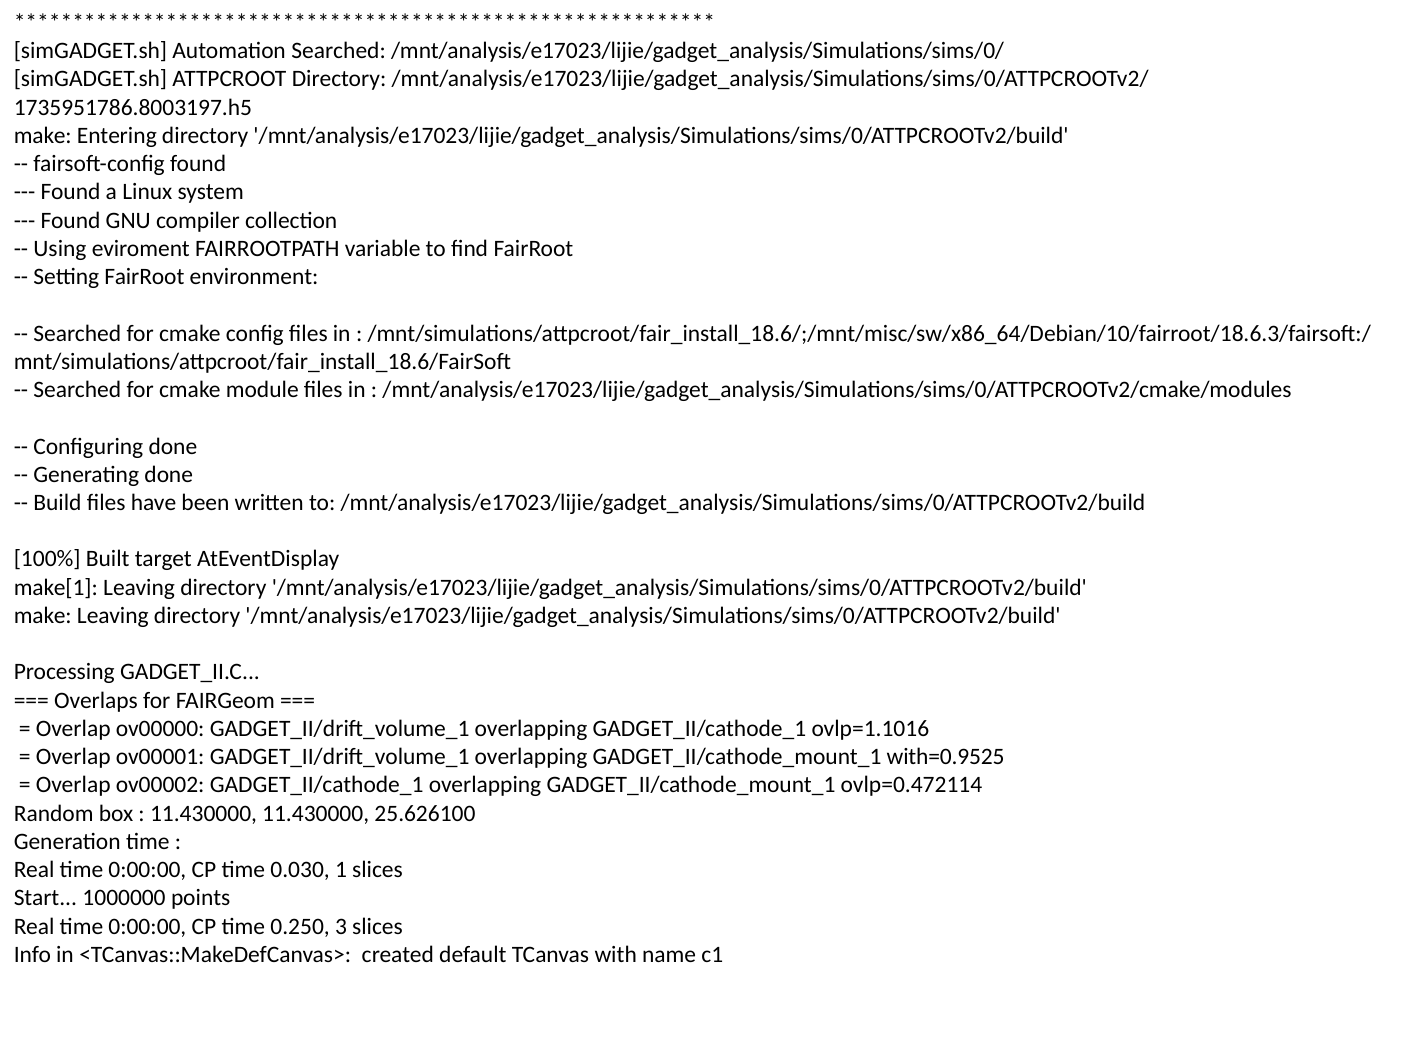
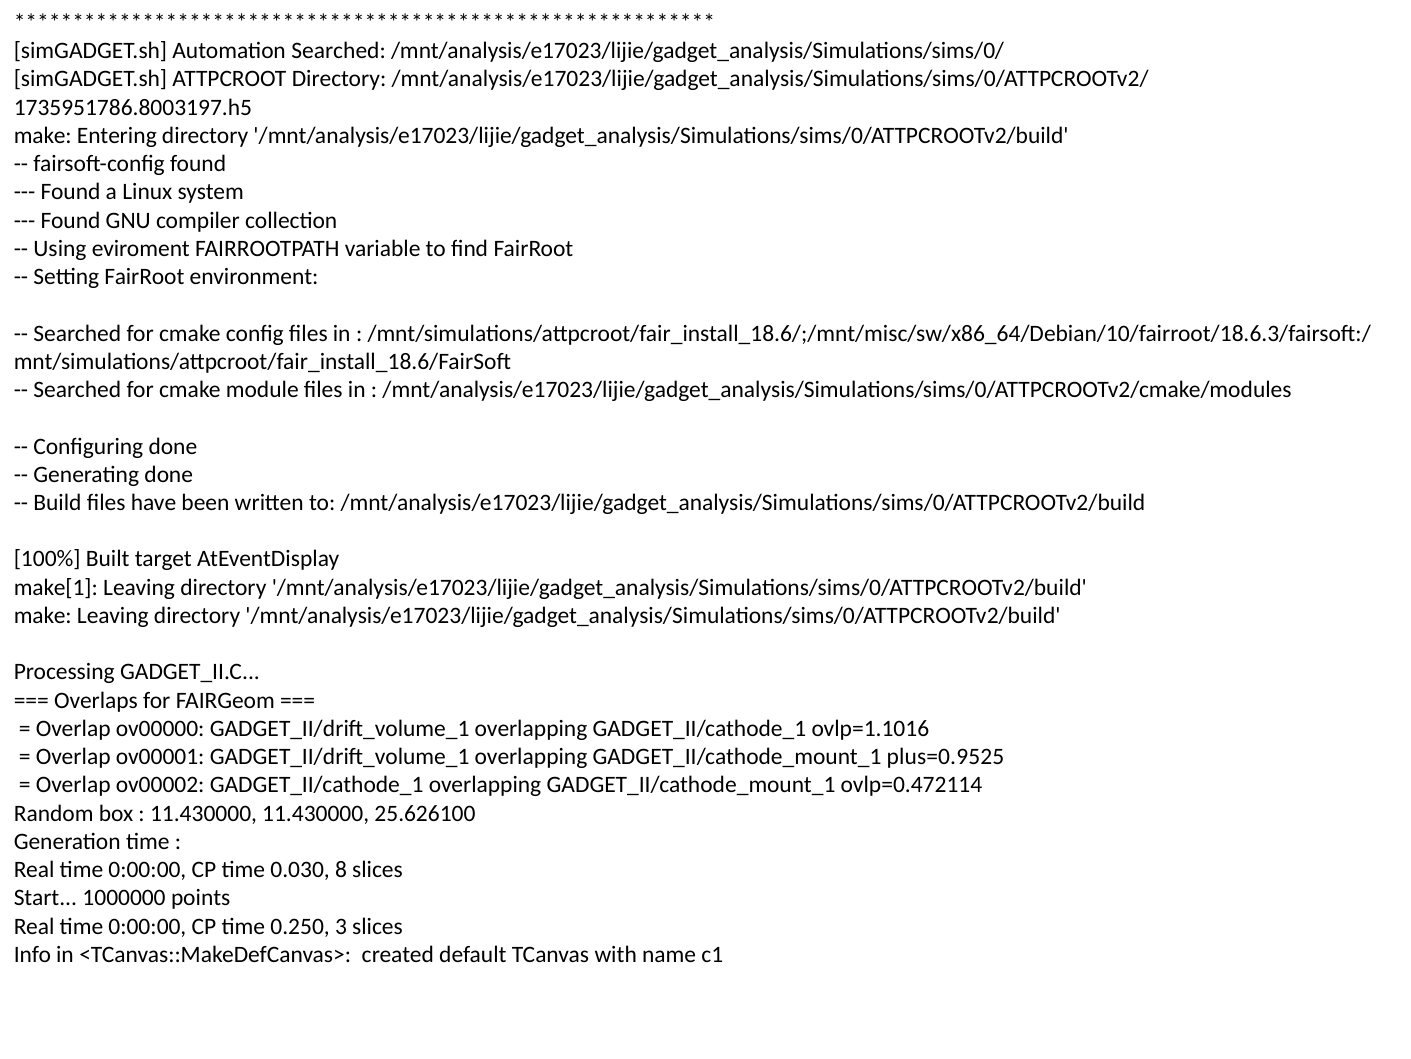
with=0.9525: with=0.9525 -> plus=0.9525 (945, 756)
1: 1 -> 8 (341, 869)
